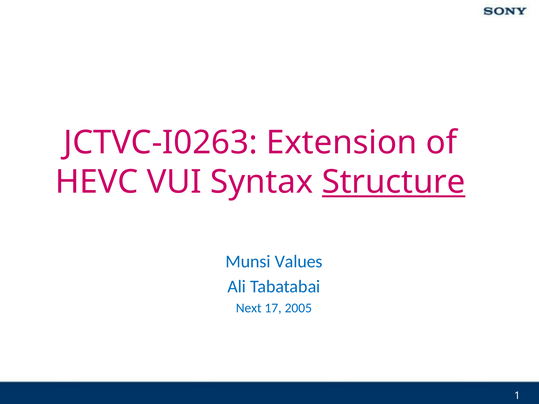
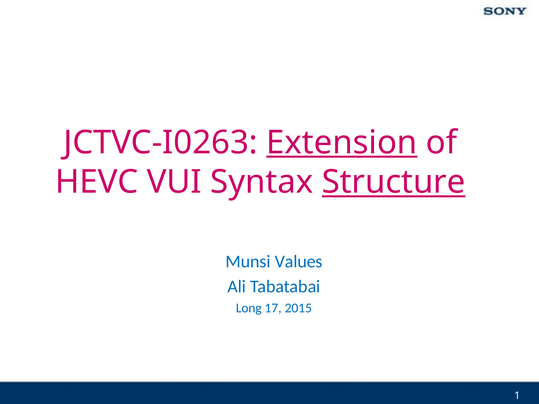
Extension underline: none -> present (342, 143)
Next: Next -> Long (249, 308)
2005: 2005 -> 2015 (298, 308)
